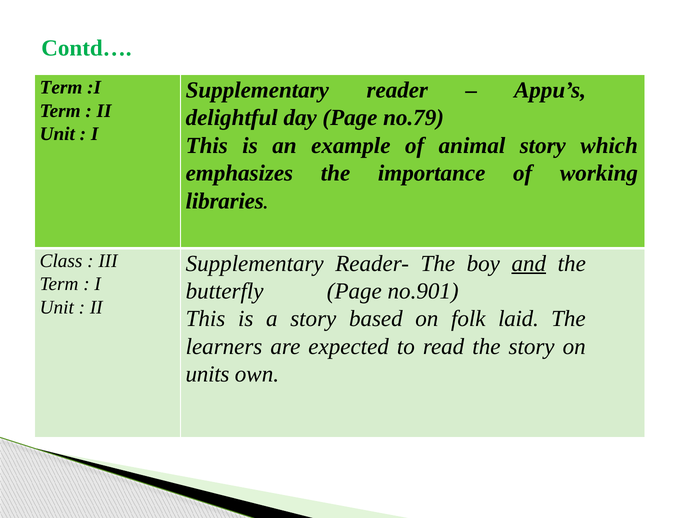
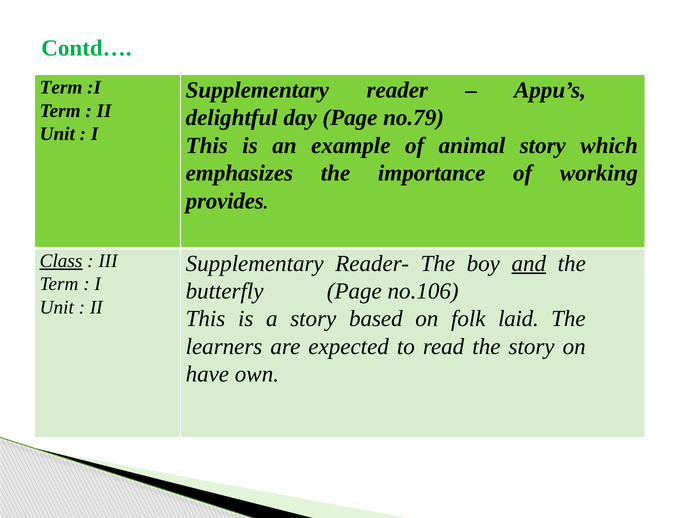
libraries: libraries -> provides (225, 201)
Class underline: none -> present (61, 261)
no.901: no.901 -> no.106 (423, 291)
units: units -> have (207, 375)
